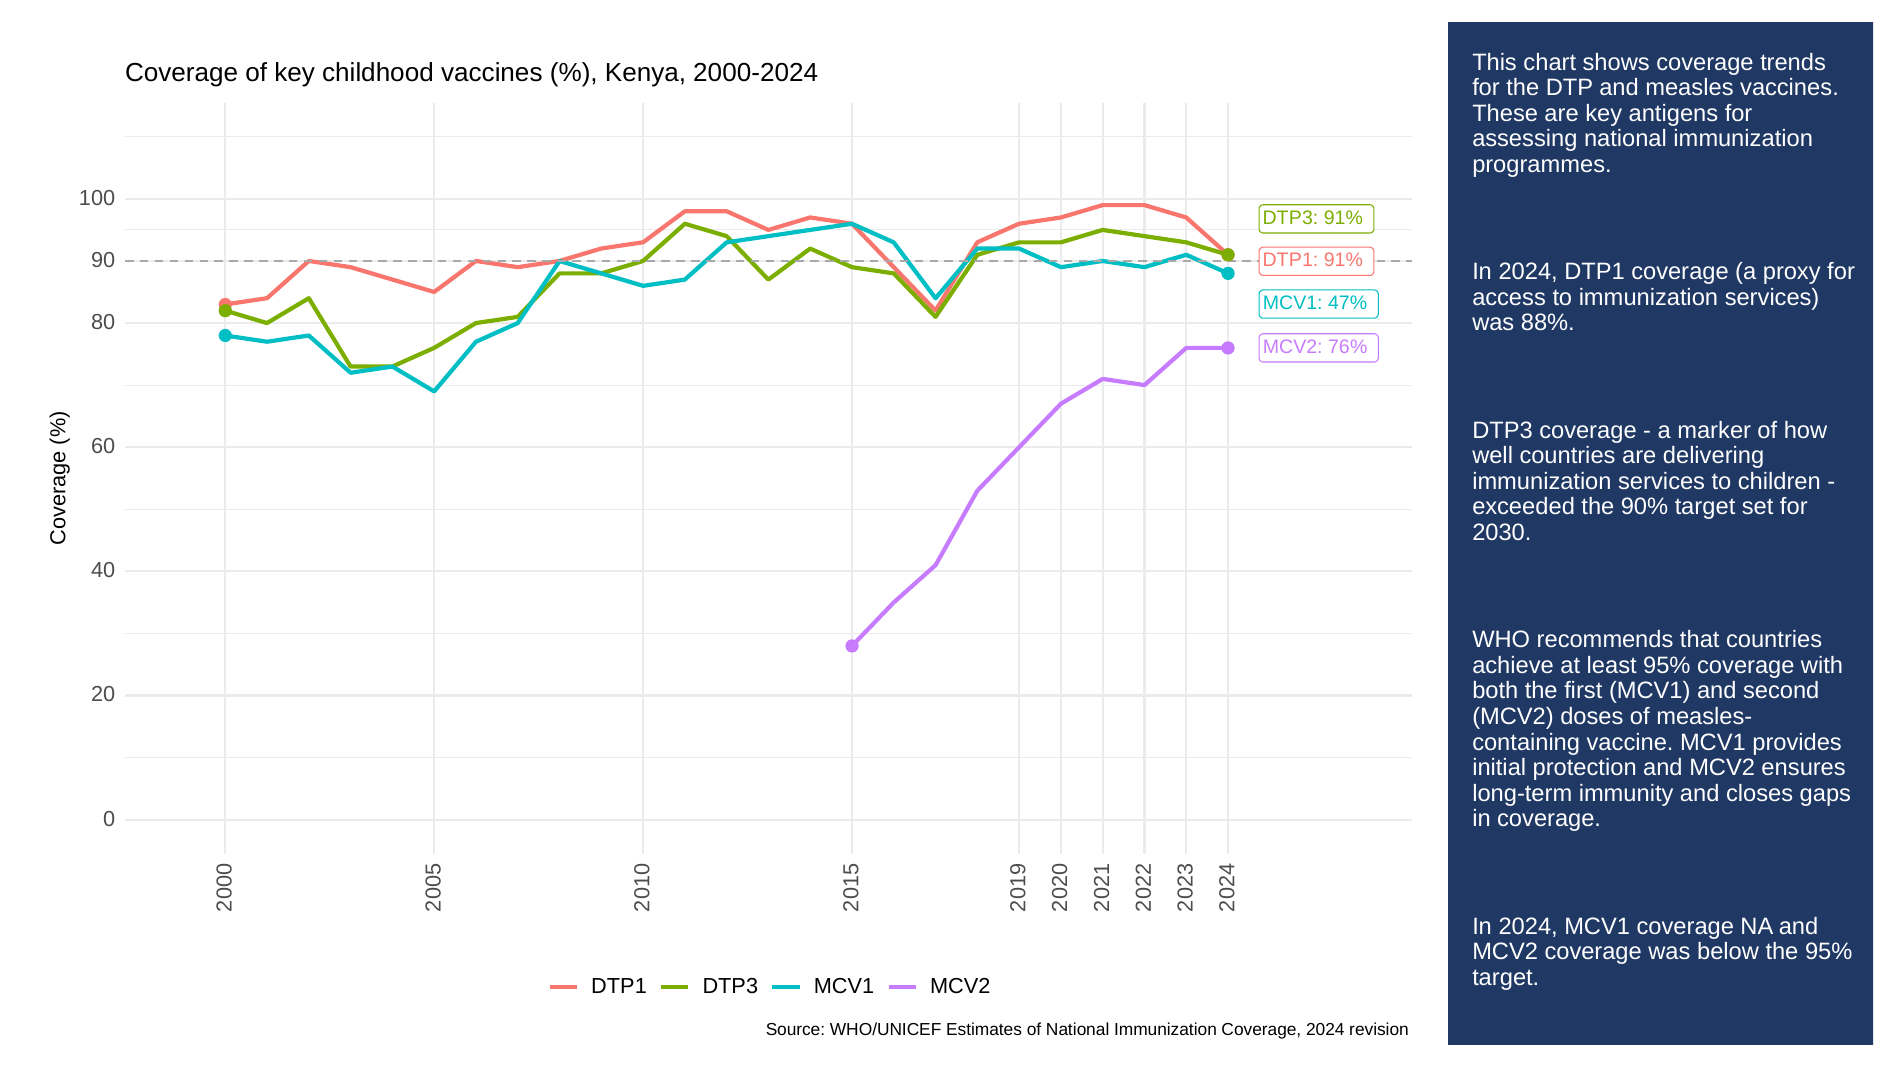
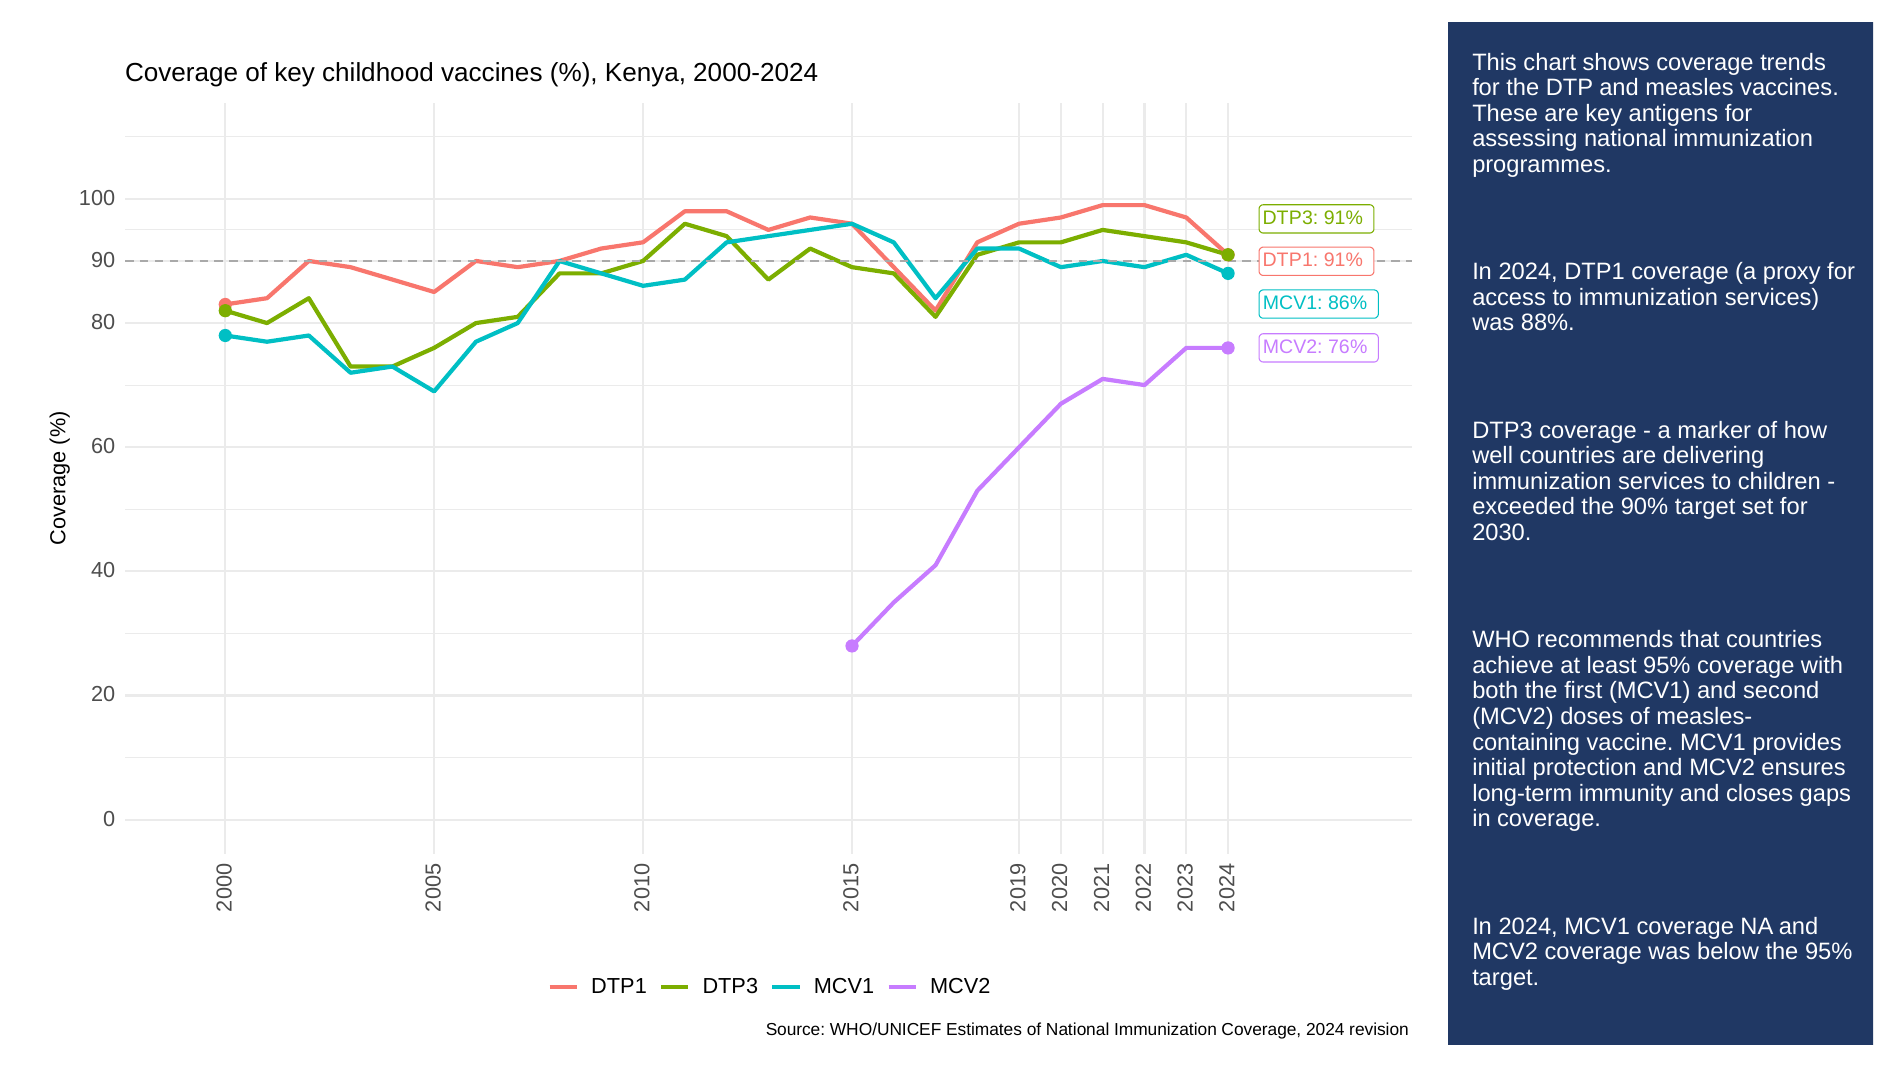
47%: 47% -> 86% (1348, 303)
